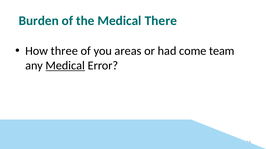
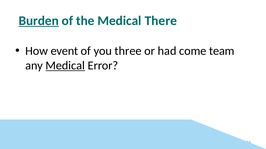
Burden underline: none -> present (39, 21)
three: three -> event (64, 51)
areas: areas -> three (128, 51)
